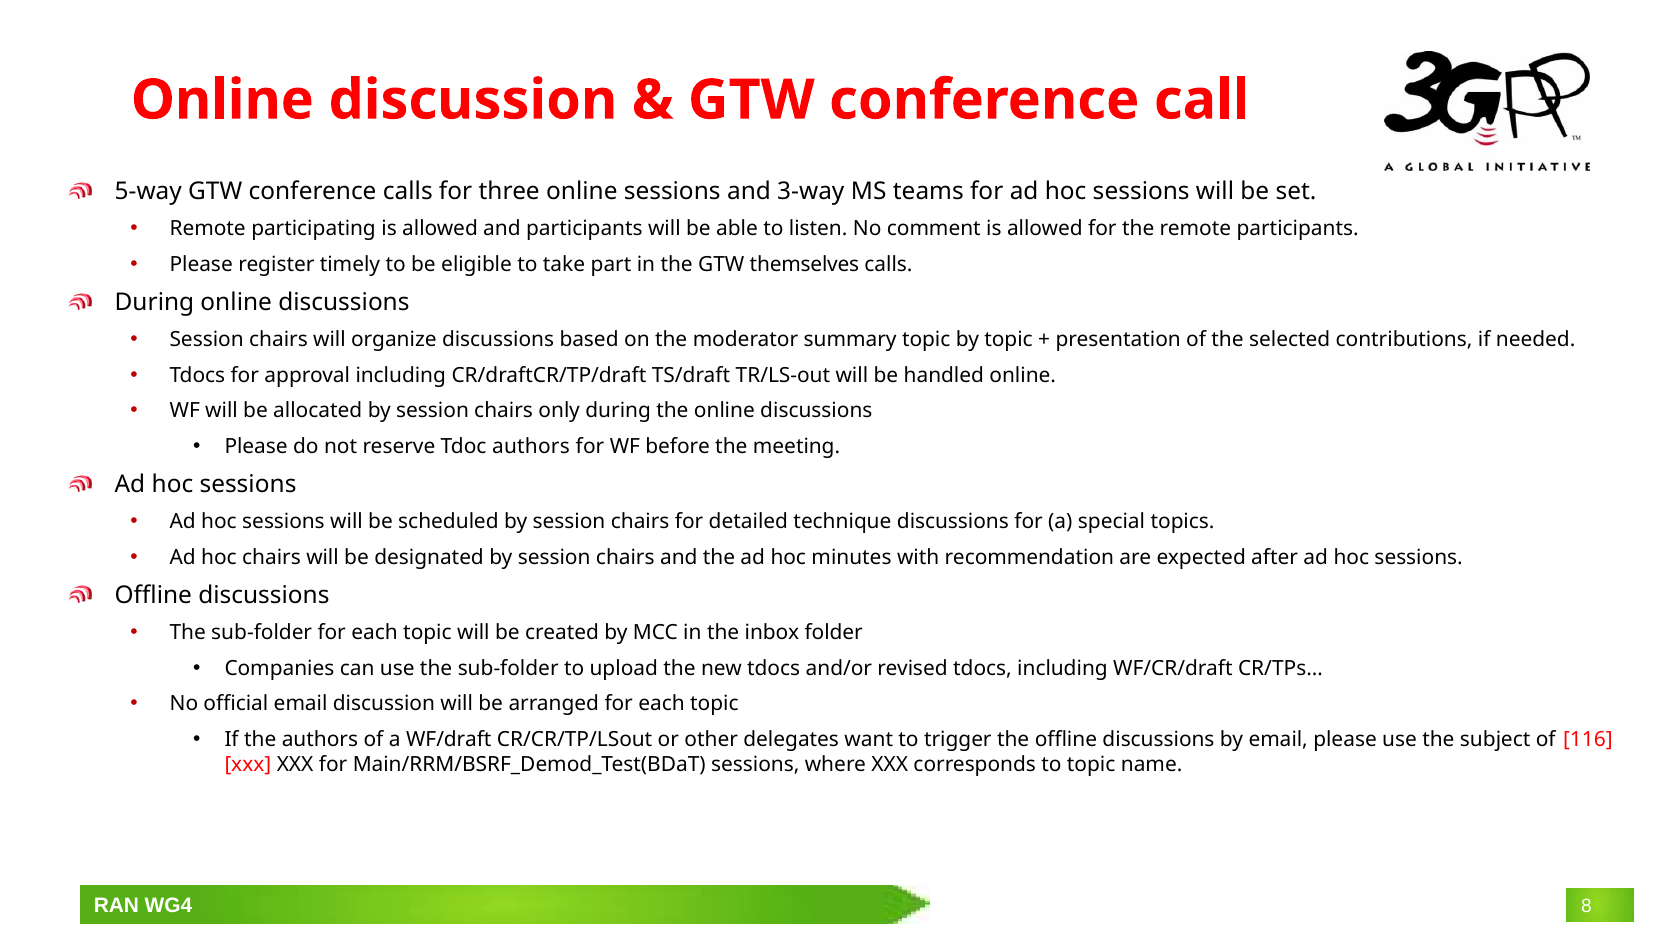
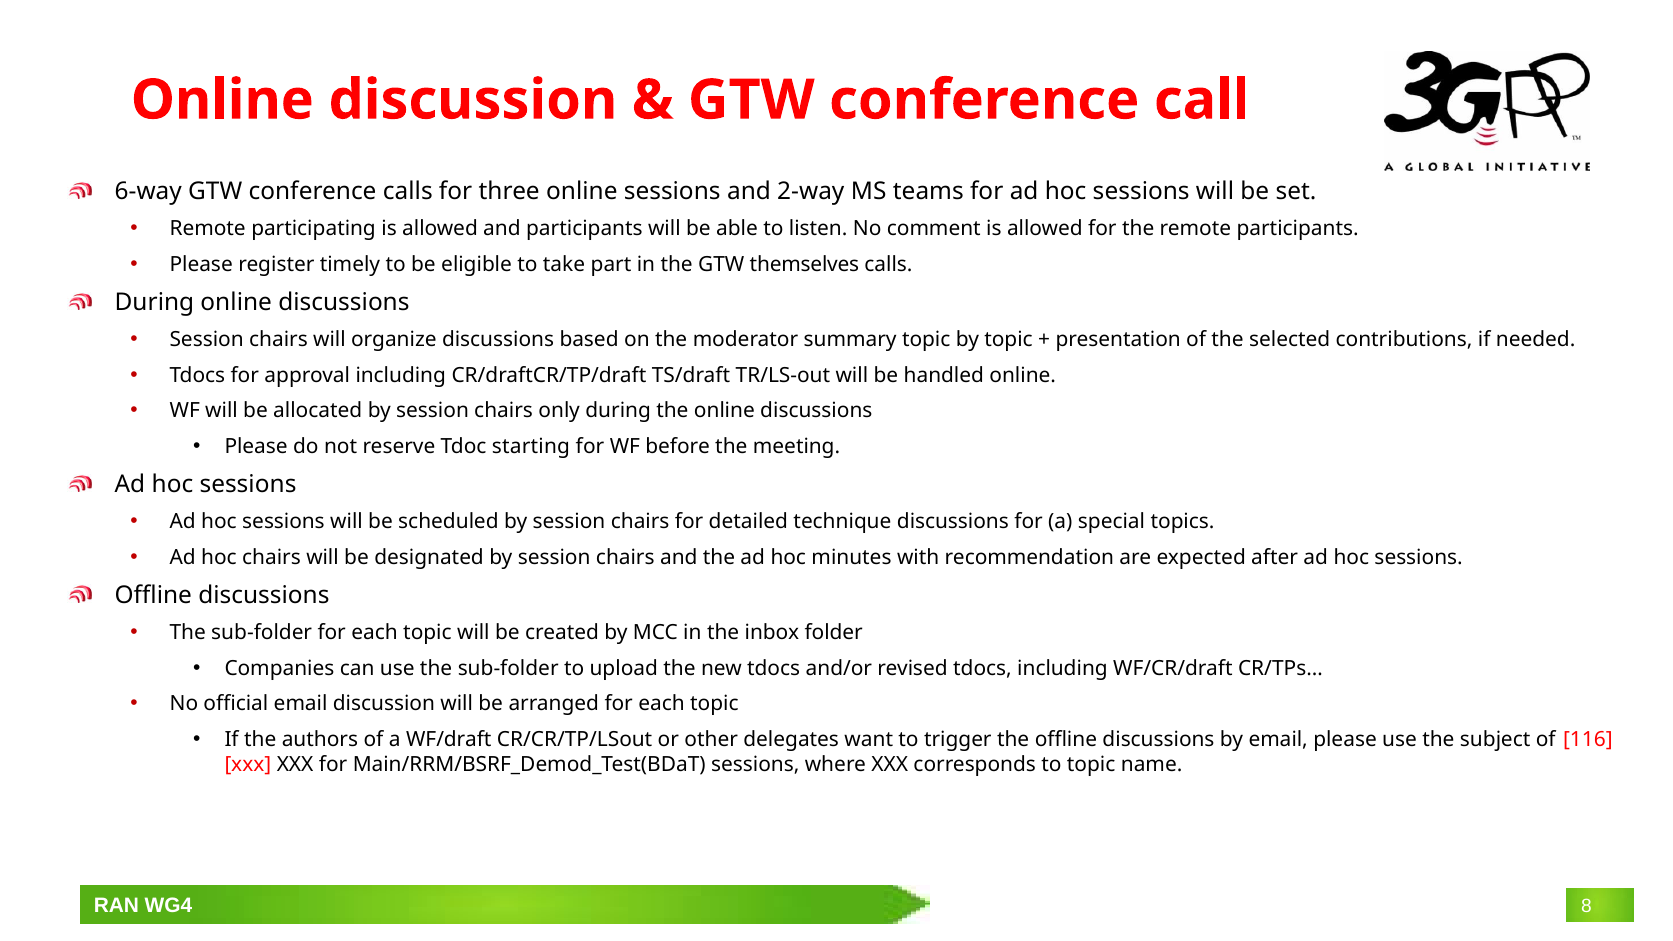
5-way: 5-way -> 6-way (148, 191)
3-way: 3-way -> 2-way (811, 191)
Tdoc authors: authors -> starting (531, 446)
